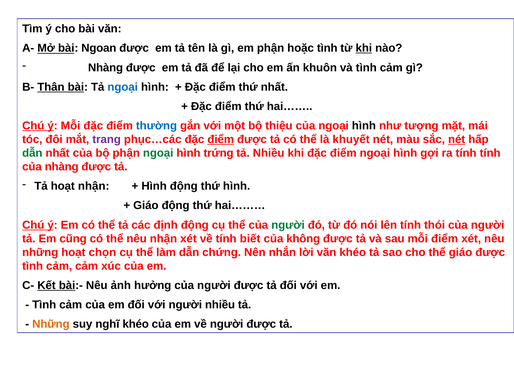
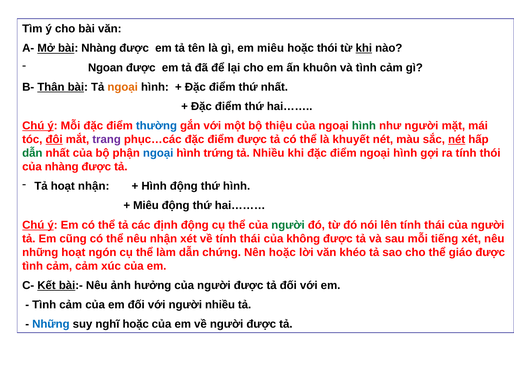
bài Ngoan: Ngoan -> Nhàng (99, 48)
em phận: phận -> miêu (270, 48)
hoặc tình: tình -> thói (327, 48)
Nhàng: Nhàng -> Ngoan (106, 68)
ngoại colour: blue -> orange (123, 87)
hình colour: black -> green (364, 126)
như tượng: tượng -> người (421, 126)
đôi underline: none -> present (54, 140)
điểm underline: present -> none (221, 140)
ngoại colour: green -> blue (158, 153)
tính tính: tính -> thói (490, 153)
Giáo: Giáo -> Miêu (146, 206)
lên tính thói: thói -> thái (434, 225)
về tính biết: biết -> thái (250, 239)
mỗi điểm: điểm -> tiếng (445, 239)
chọn: chọn -> ngón (102, 253)
Nên nhắn: nhắn -> hoặc (282, 253)
Những colour: orange -> blue (51, 325)
nghĩ khéo: khéo -> hoặc (136, 325)
